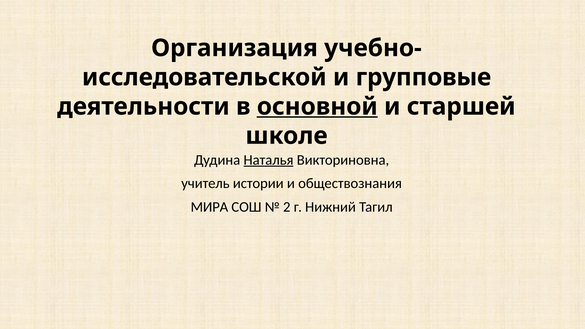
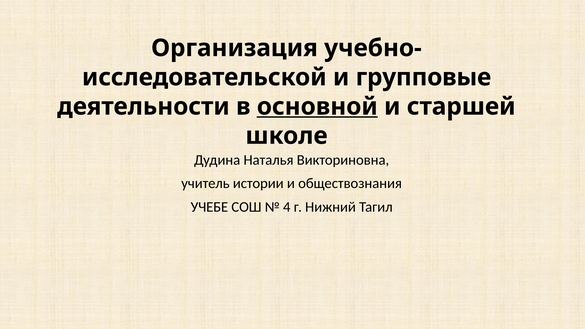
Наталья underline: present -> none (269, 160)
МИРА: МИРА -> УЧЕБЕ (209, 207)
2: 2 -> 4 (287, 207)
